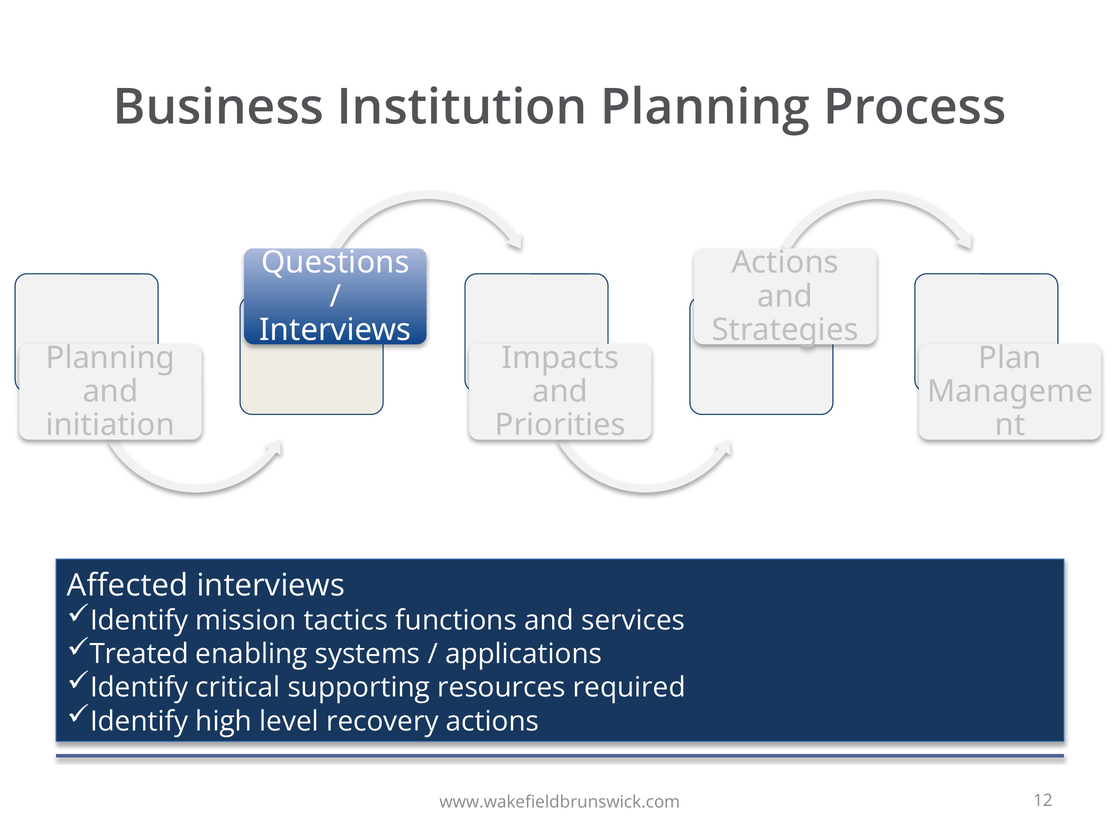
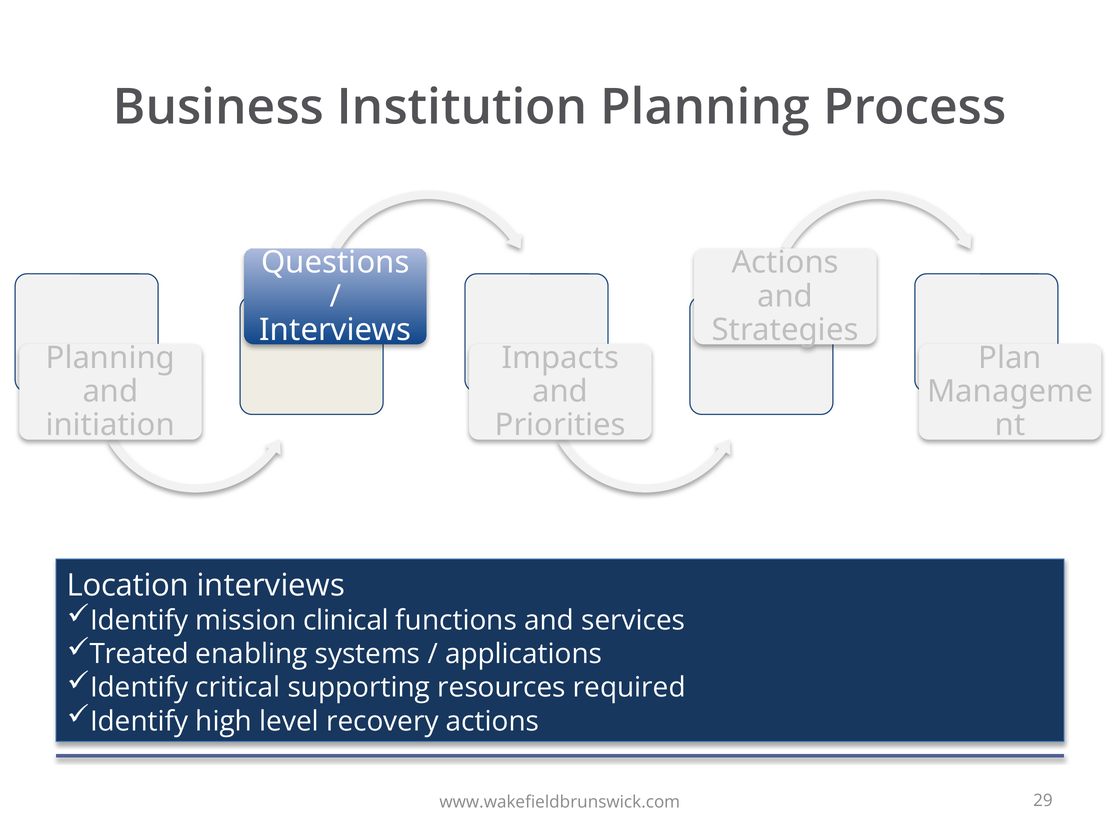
Affected: Affected -> Location (128, 585)
tactics: tactics -> clinical (346, 621)
12: 12 -> 29 (1043, 801)
